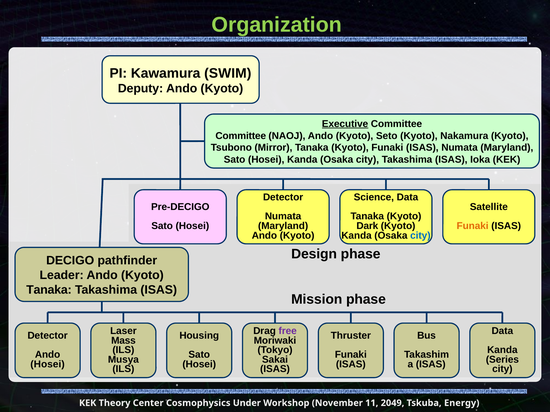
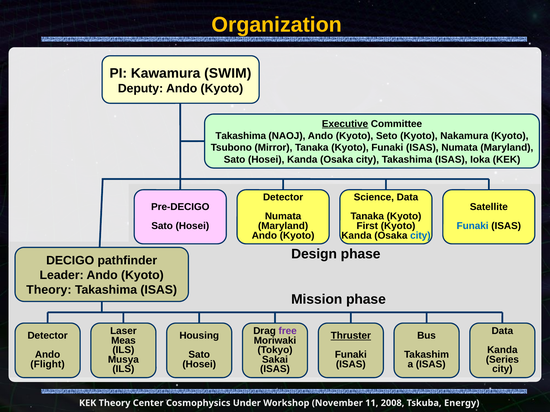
Organization colour: light green -> yellow (277, 25)
Committee: Committee -> Takashima (241, 136)
Dark: Dark -> First (367, 226)
Funaki colour: orange -> blue (473, 226)
Tanaka: Tanaka -> Theory (49, 290)
Thruster underline: none -> present (351, 336)
Mass: Mass -> Meas (123, 341)
Hosei: Hosei -> Flight (48, 365)
2049: 2049 -> 2008 (393, 403)
